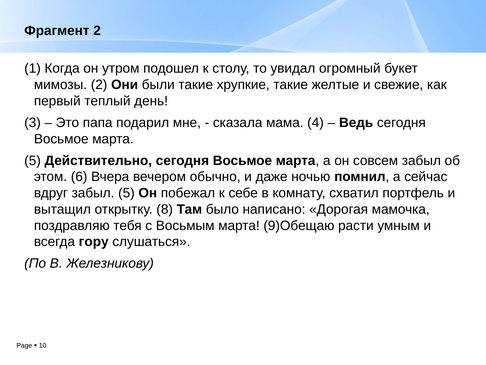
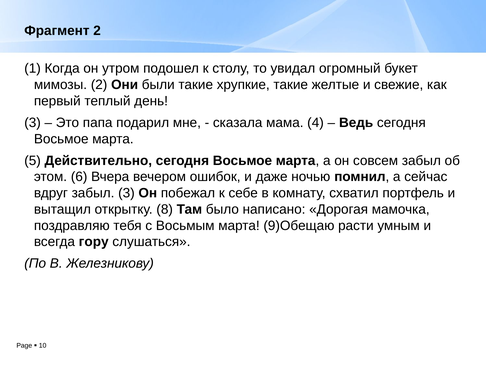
обычно: обычно -> ошибок (215, 177)
забыл 5: 5 -> 3 (126, 193)
